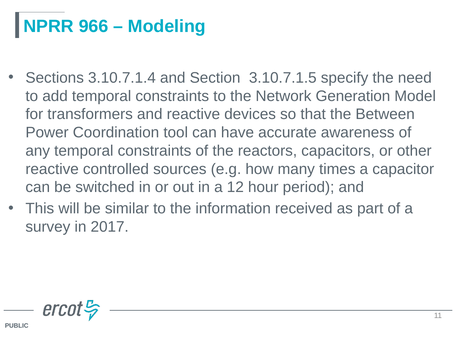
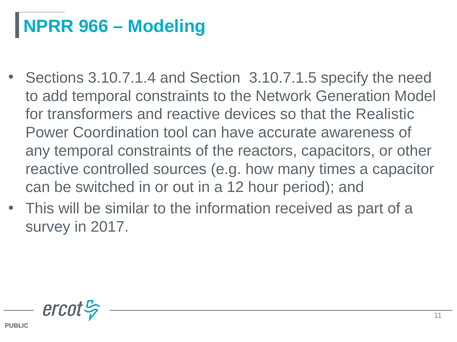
Between: Between -> Realistic (385, 115)
